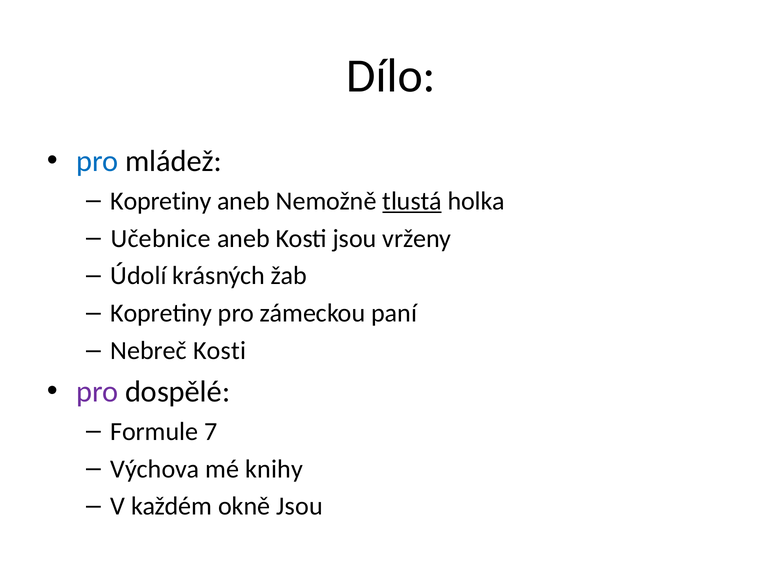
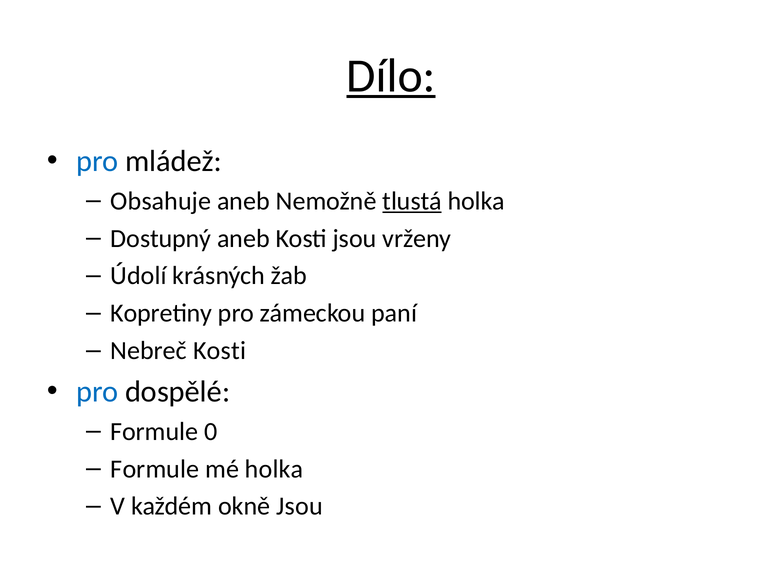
Dílo underline: none -> present (391, 76)
Kopretiny: Kopretiny -> Obsahuje (161, 201)
Učebnice: Učebnice -> Dostupný (161, 238)
pro colour: purple -> blue (97, 391)
7: 7 -> 0 (211, 431)
Výchova: Výchova -> Formule (155, 469)
mé knihy: knihy -> holka (274, 469)
